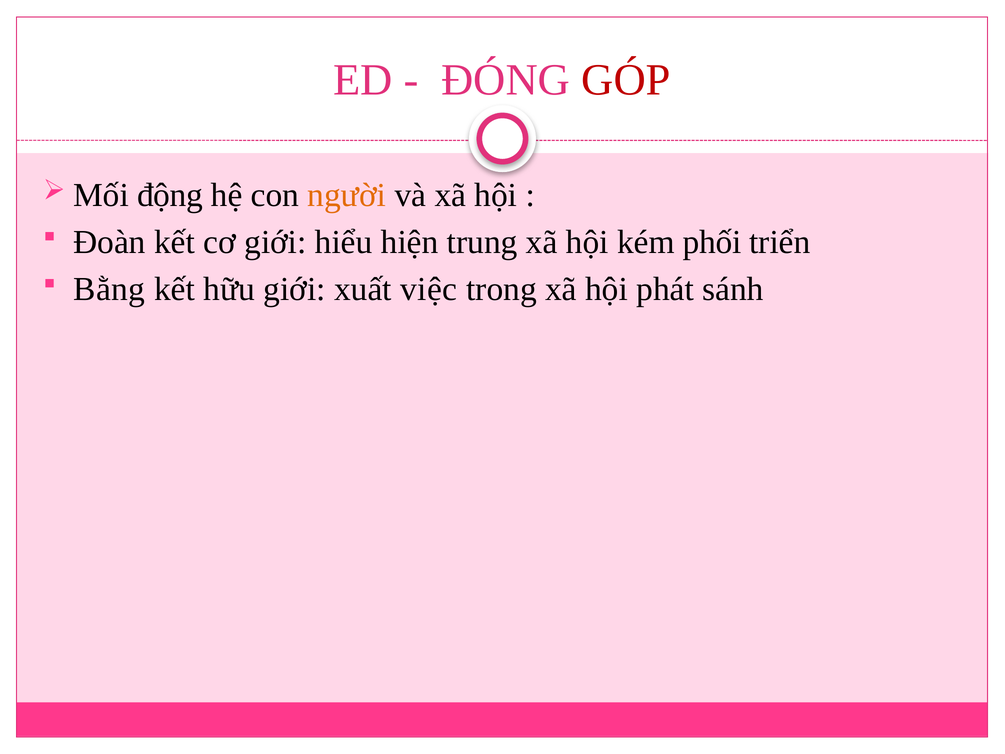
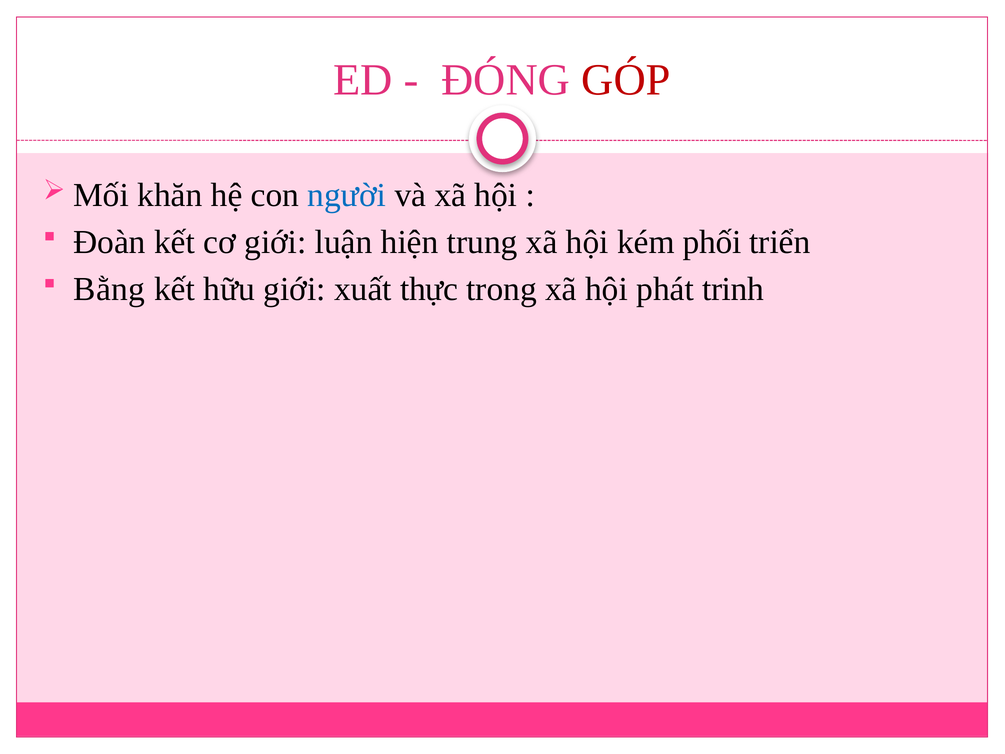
động: động -> khăn (170, 195)
người colour: orange -> blue (347, 195)
hiểu: hiểu -> luận (344, 242)
việc: việc -> thực (429, 289)
sánh: sánh -> trinh (733, 289)
